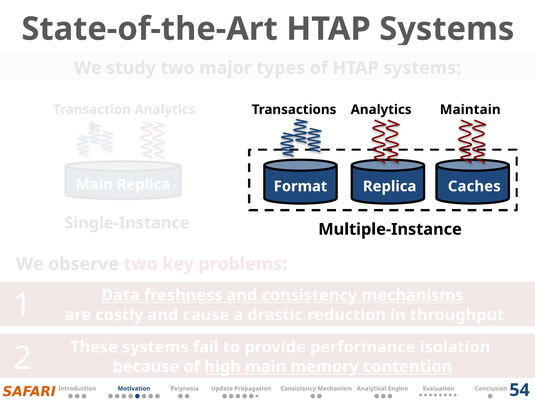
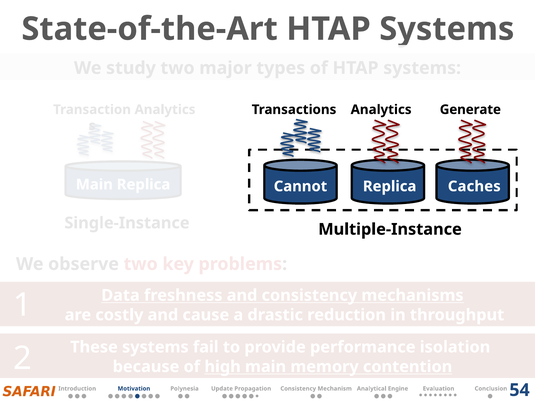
Maintain: Maintain -> Generate (470, 110)
Format: Format -> Cannot (300, 186)
